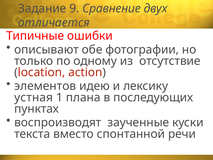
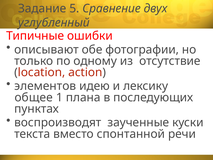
9: 9 -> 5 (74, 8)
отличается: отличается -> углубленный (54, 23)
устная: устная -> общее (34, 97)
